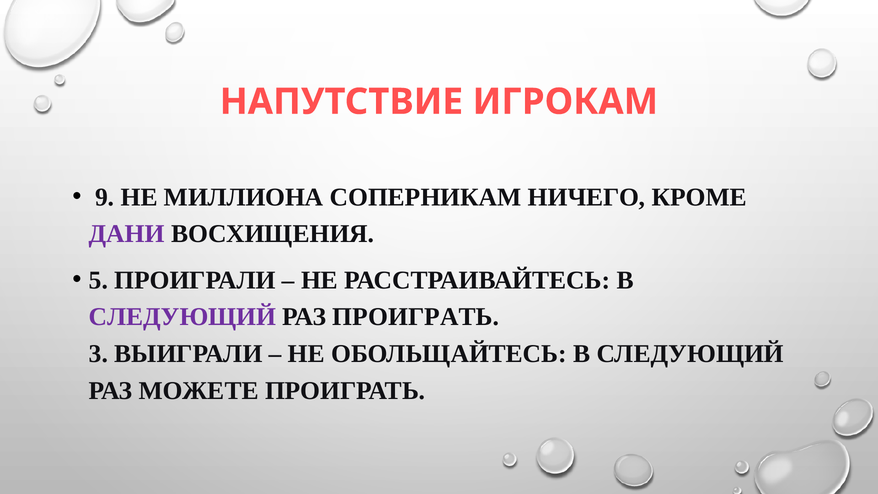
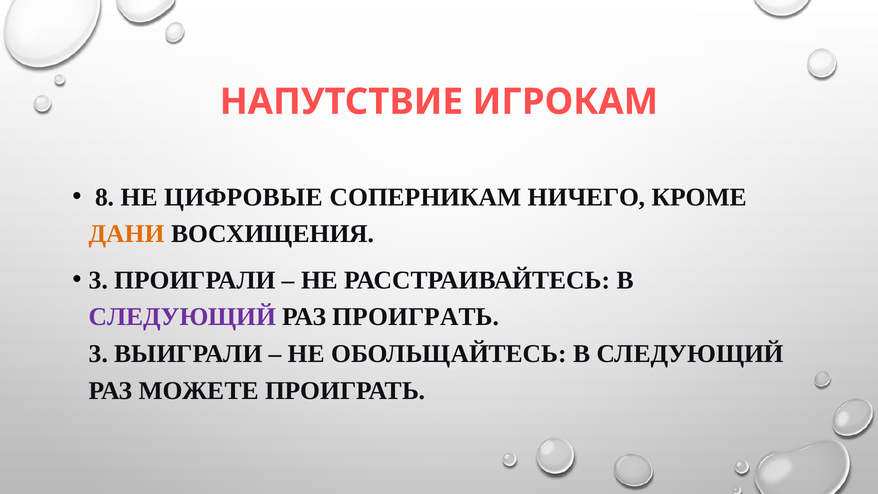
9: 9 -> 8 (105, 197)
МИЛЛИОНА: МИЛЛИОНА -> ЦИФРОВЫЕ (244, 197)
ДАНИ colour: purple -> orange (127, 234)
5: 5 -> 3 (98, 280)
